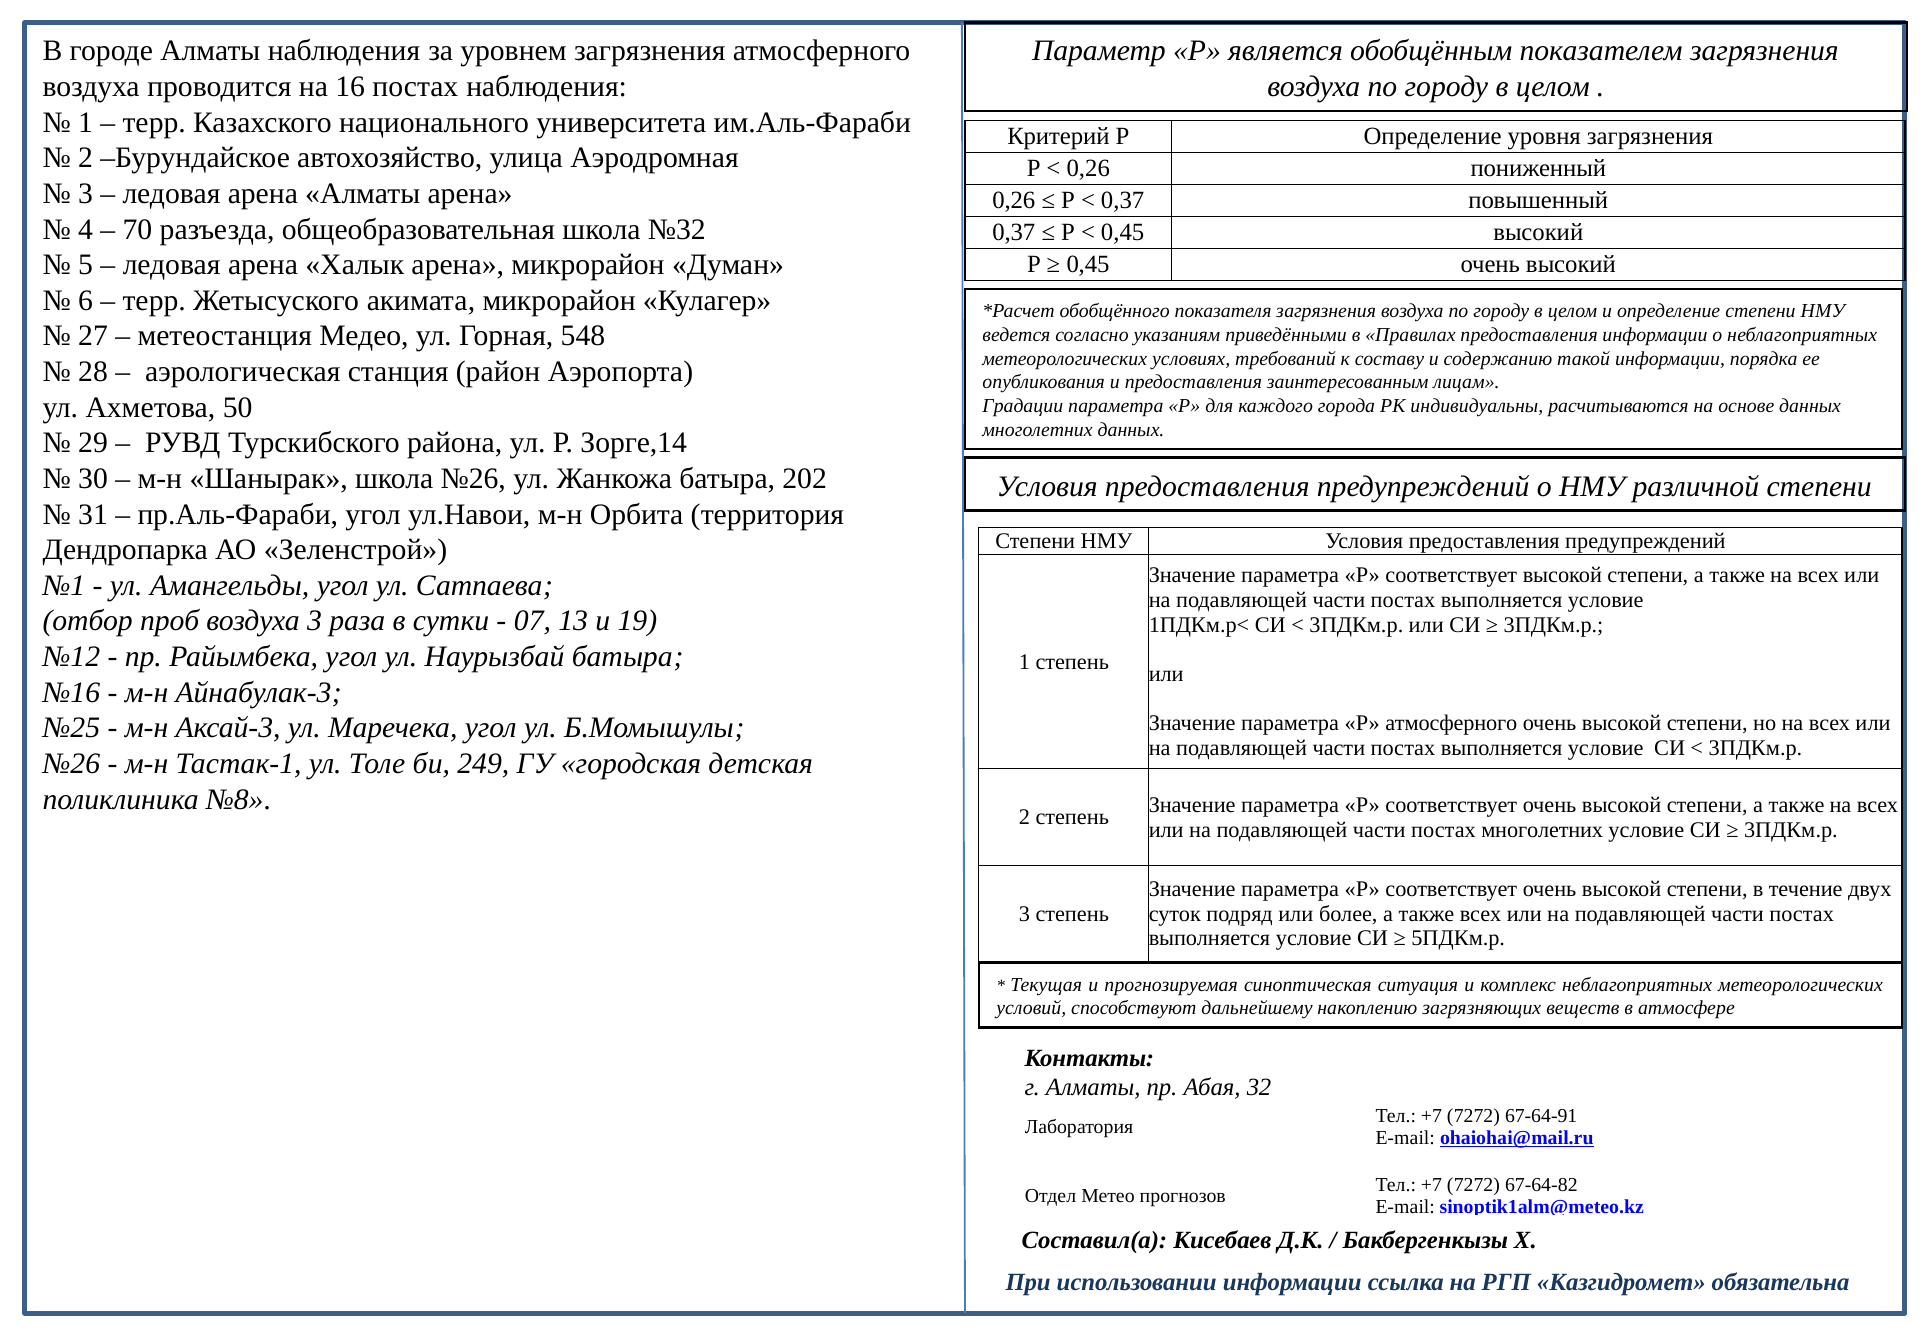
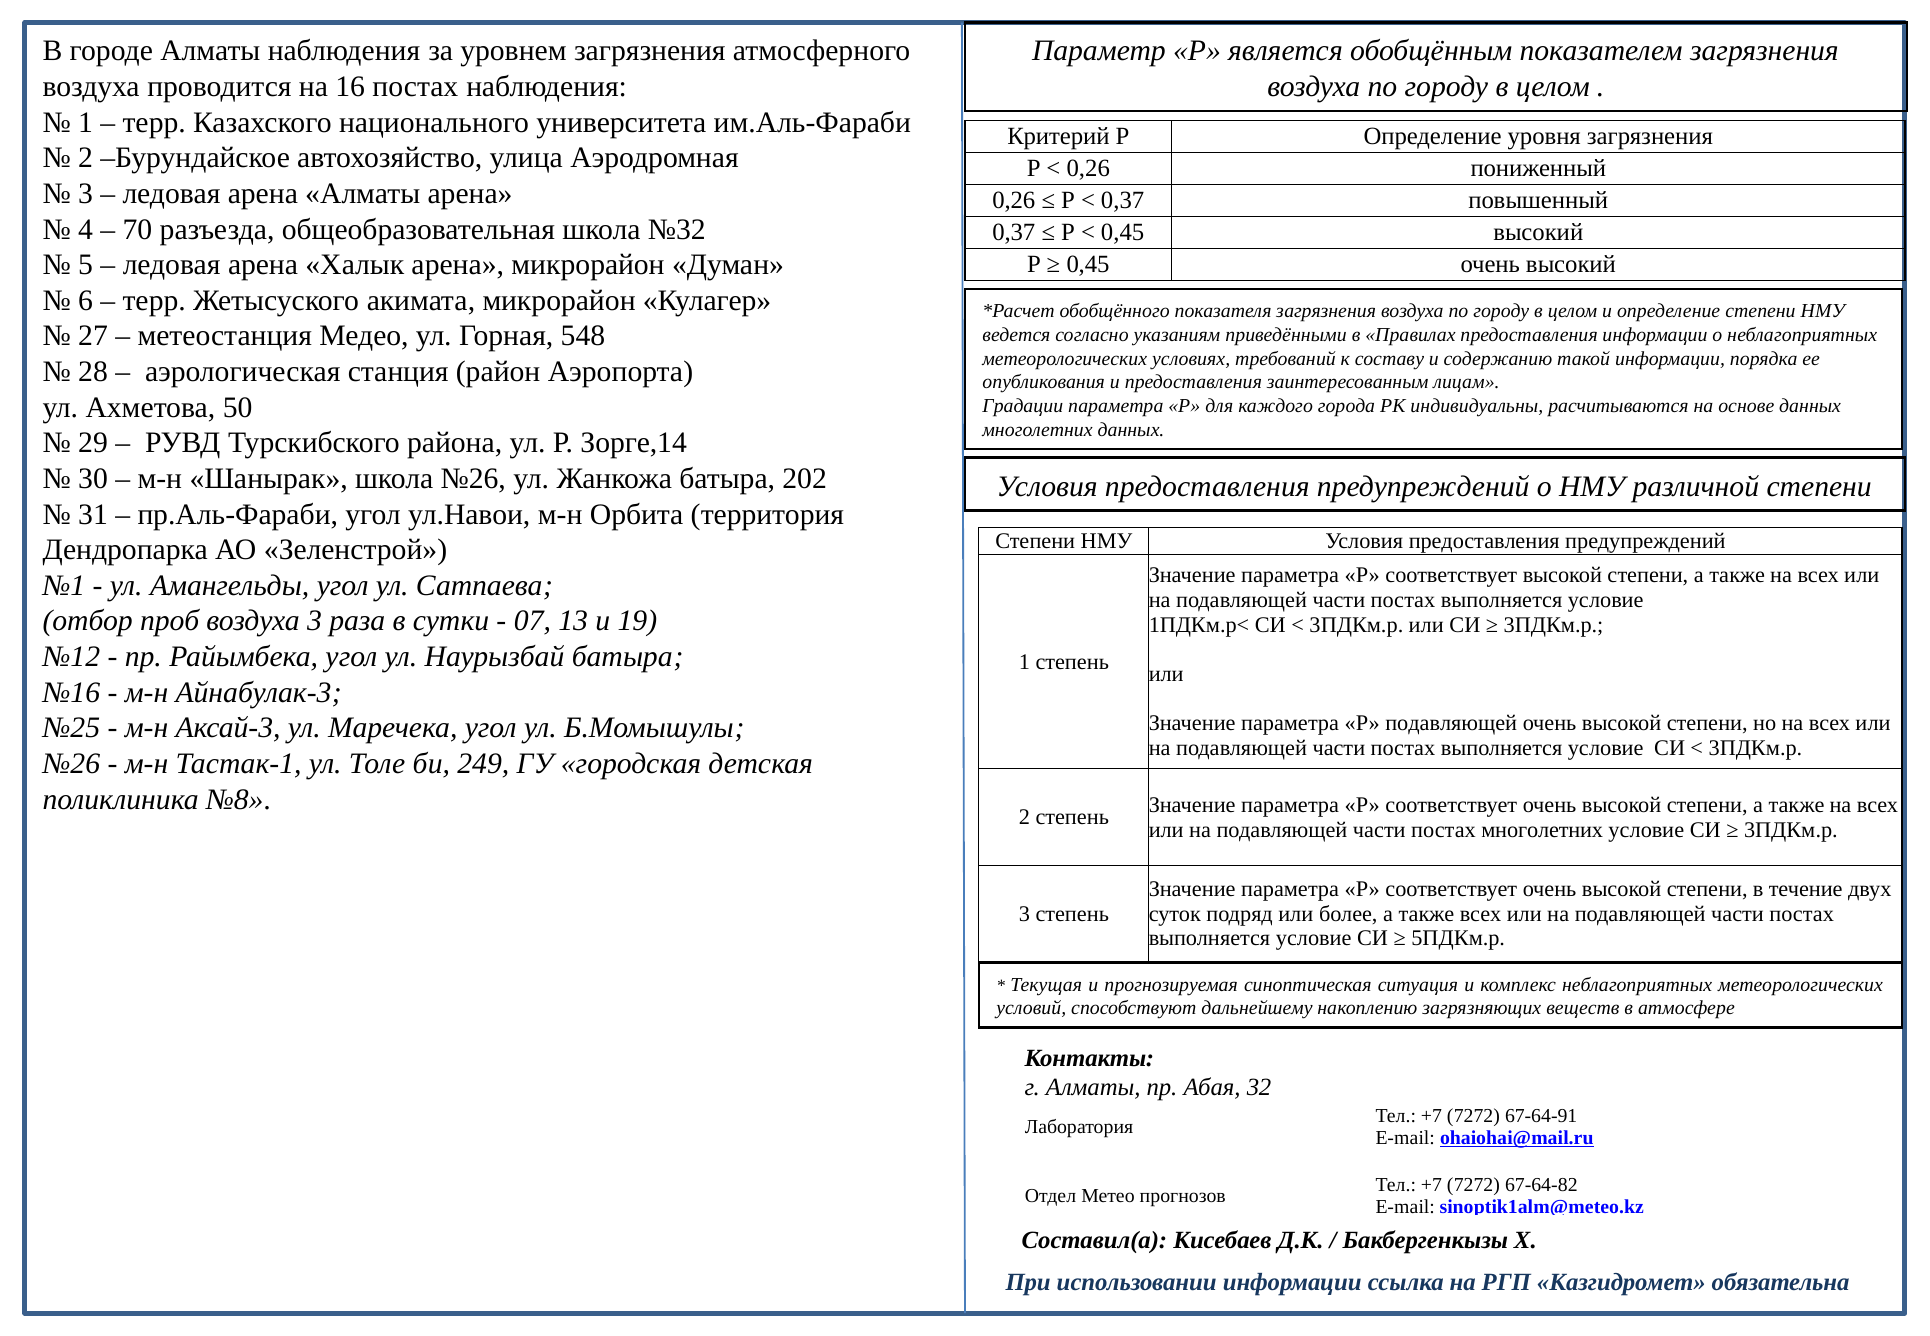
Р атмосферного: атмосферного -> подавляющей (1451, 724)
